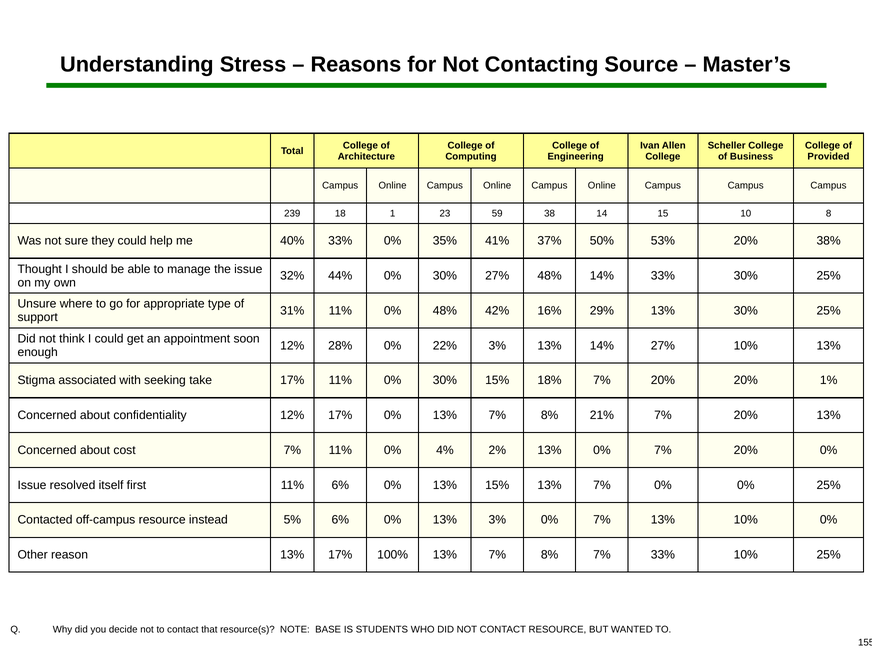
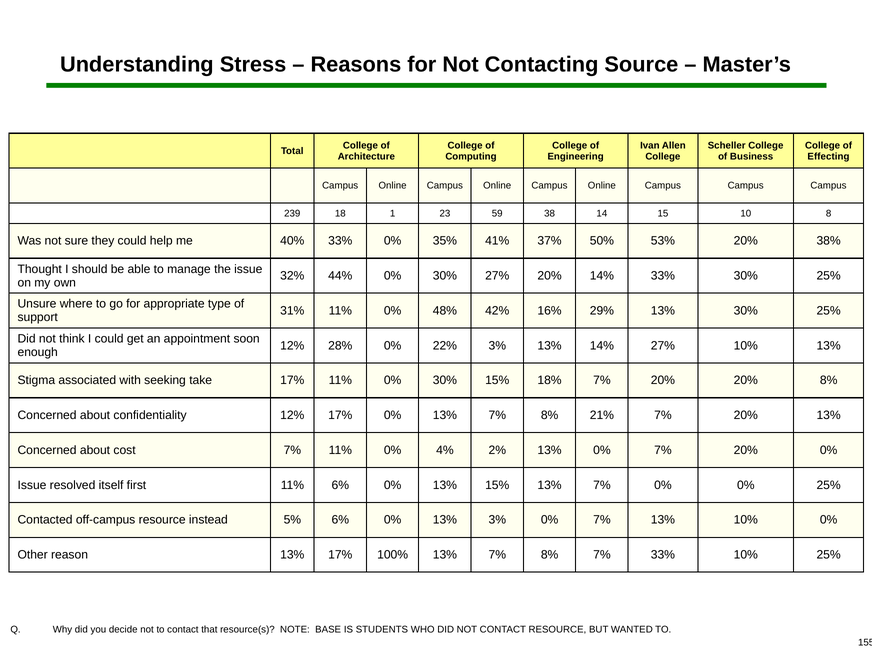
Provided: Provided -> Effecting (828, 156)
27% 48%: 48% -> 20% (550, 276)
20% 1%: 1% -> 8% (829, 380)
